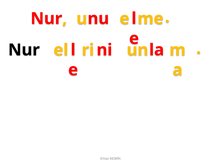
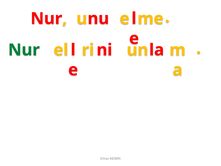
Nur colour: black -> green (24, 50)
